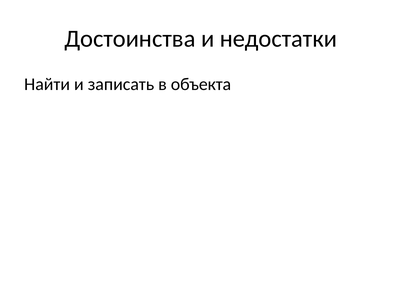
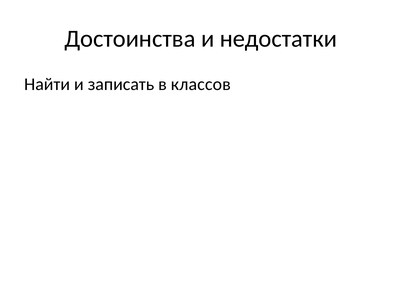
объекта: объекта -> классов (201, 84)
